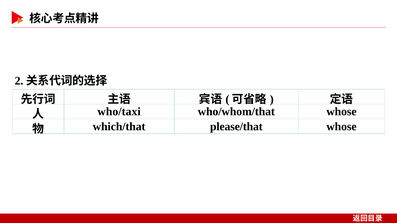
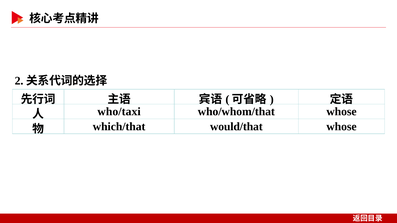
please/that: please/that -> would/that (236, 127)
